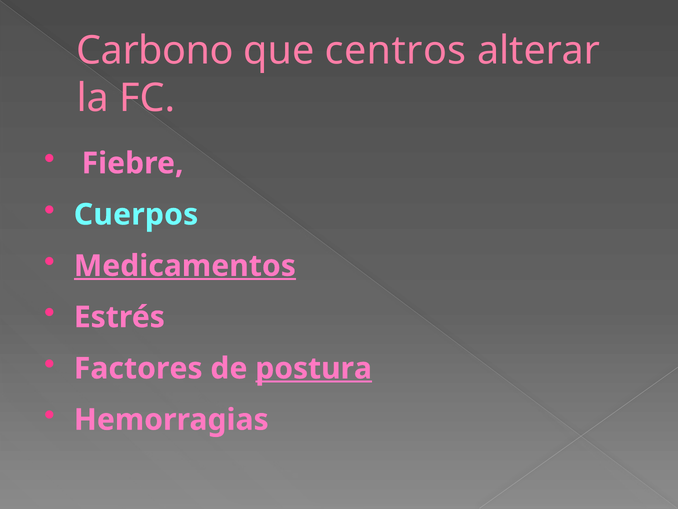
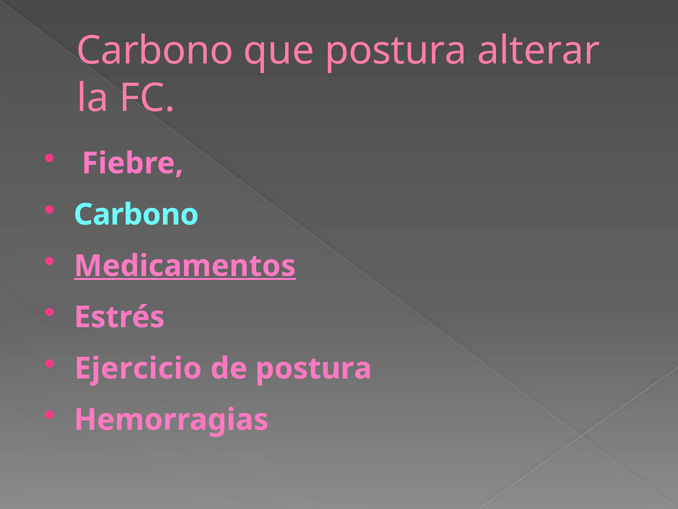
que centros: centros -> postura (396, 51)
Cuerpos: Cuerpos -> Carbono (136, 214)
Factores: Factores -> Ejercicio (138, 368)
postura underline: present -> none (314, 368)
